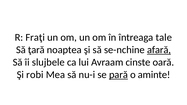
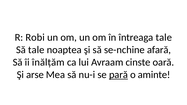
Fraţi: Fraţi -> Robi (35, 37)
Să ţară: ţară -> tale (36, 50)
afară underline: present -> none (159, 50)
slujbele: slujbele -> înălțăm (48, 62)
robi: robi -> arse (35, 75)
